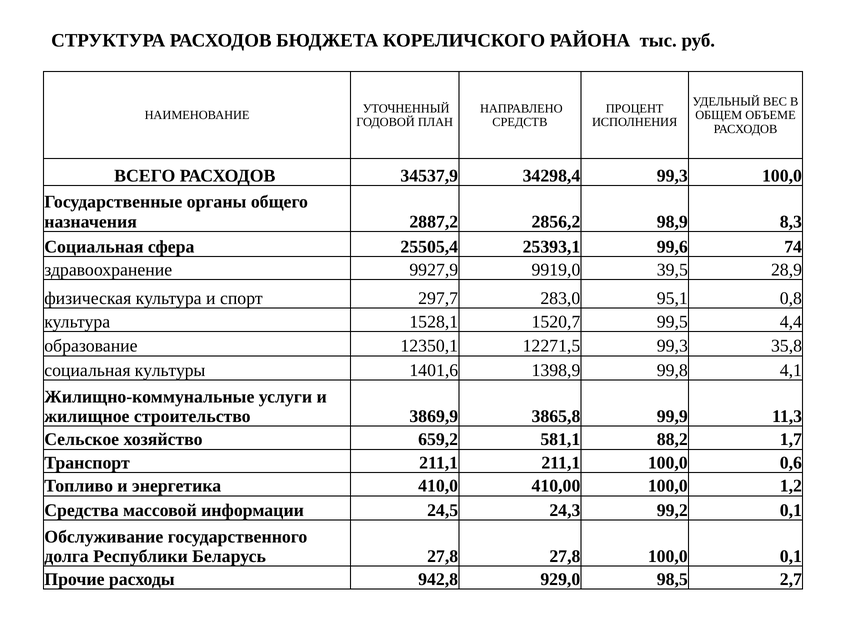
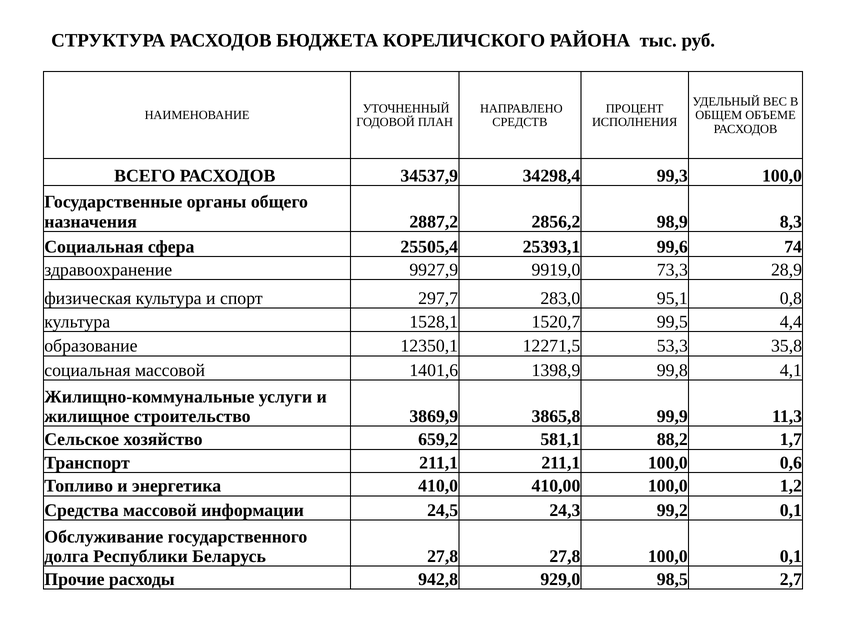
39,5: 39,5 -> 73,3 (672, 270)
12271,5 99,3: 99,3 -> 53,3 (672, 346)
социальная культуры: культуры -> массовой (170, 370)
